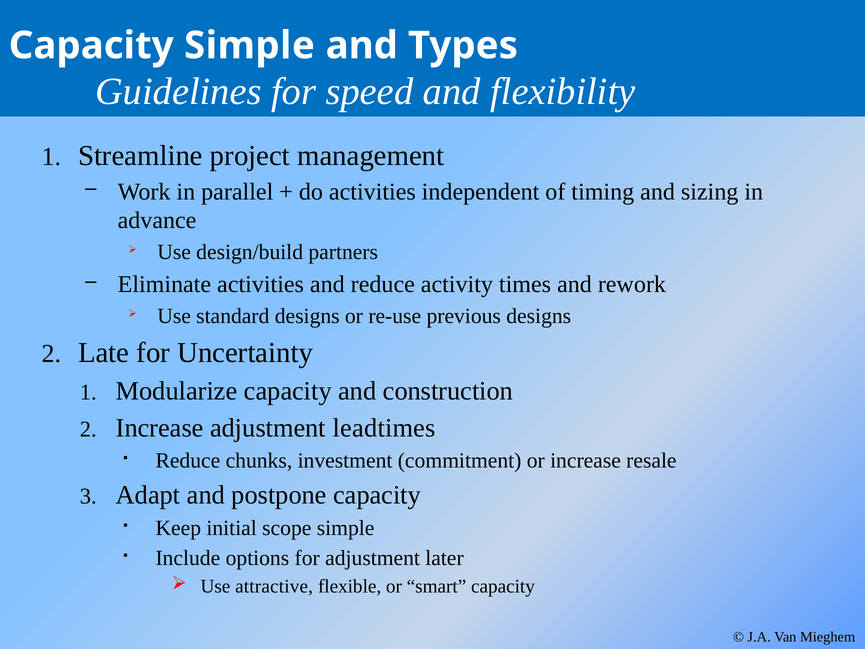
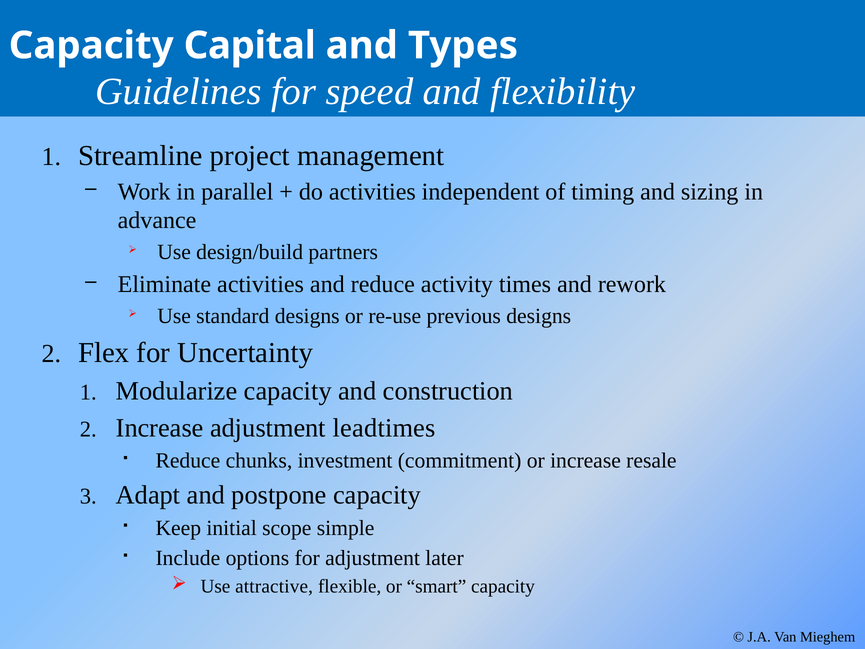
Capacity Simple: Simple -> Capital (250, 46)
Late: Late -> Flex (104, 352)
